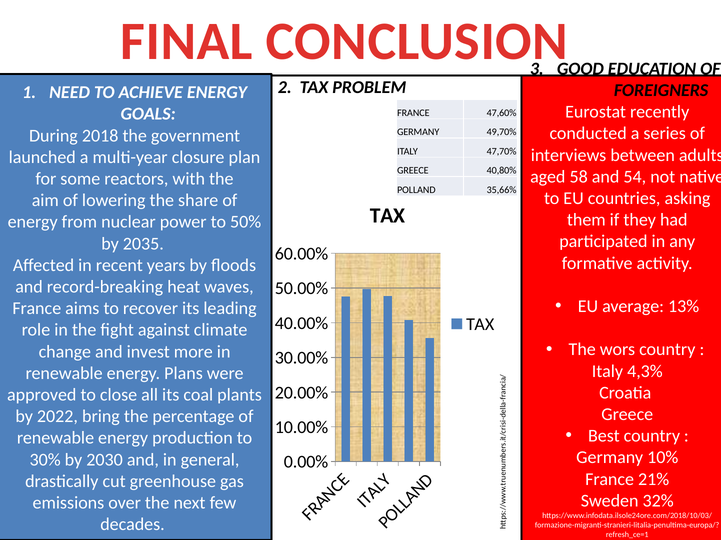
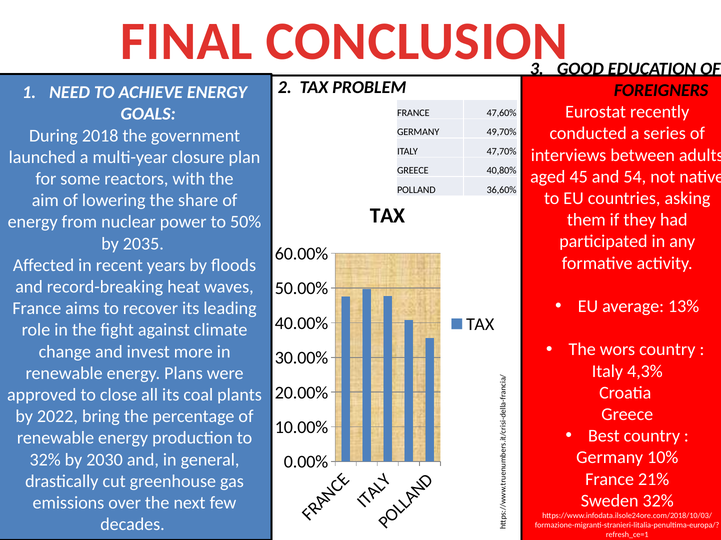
58: 58 -> 45 (579, 177)
35,66%: 35,66% -> 36,60% (502, 190)
30%: 30% -> 32% (45, 460)
